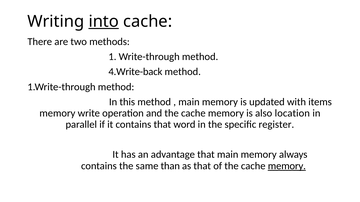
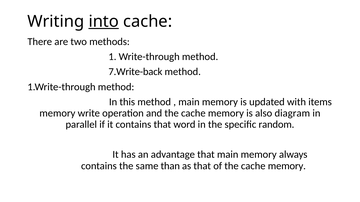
4.Write-back: 4.Write-back -> 7.Write-back (135, 72)
location: location -> diagram (292, 113)
register: register -> random (276, 125)
memory underline: present -> none (287, 166)
